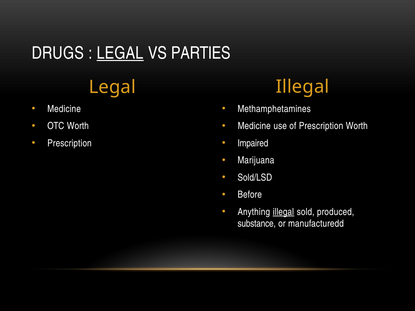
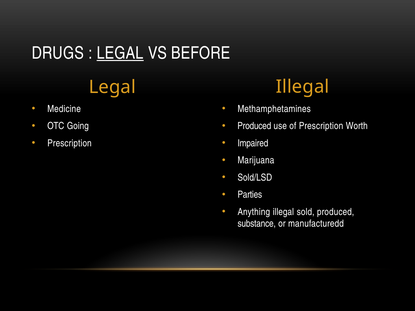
PARTIES: PARTIES -> BEFORE (201, 53)
OTC Worth: Worth -> Going (78, 126)
Medicine: Medicine -> Produced (254, 126)
Before: Before -> Parties (250, 195)
illegal underline: present -> none (283, 212)
